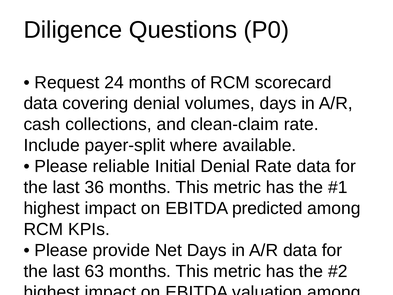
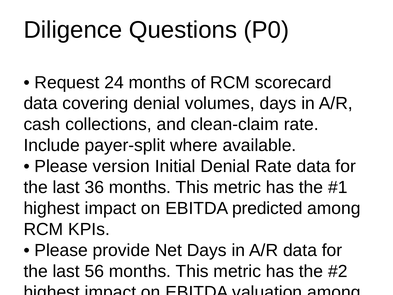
reliable: reliable -> version (121, 166)
63: 63 -> 56 (94, 271)
